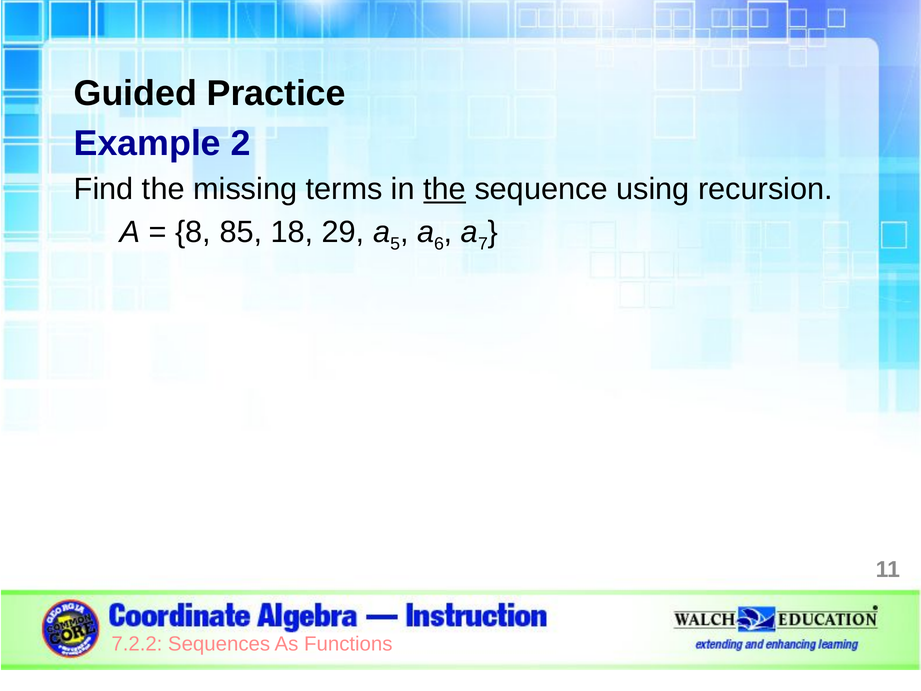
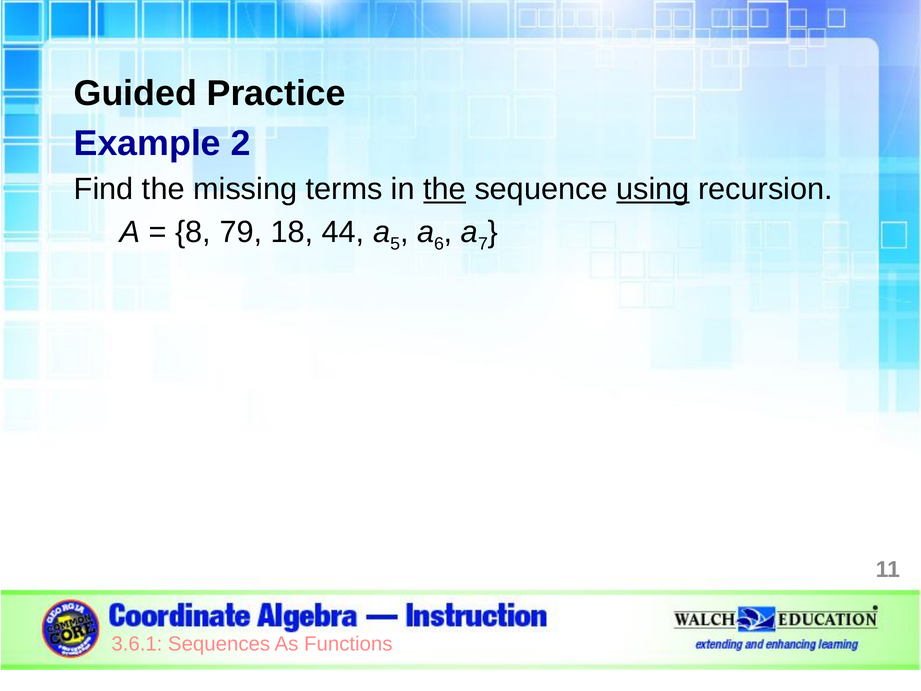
using underline: none -> present (653, 189)
85: 85 -> 79 (241, 232)
29: 29 -> 44 (343, 232)
7.2.2: 7.2.2 -> 3.6.1 (137, 644)
